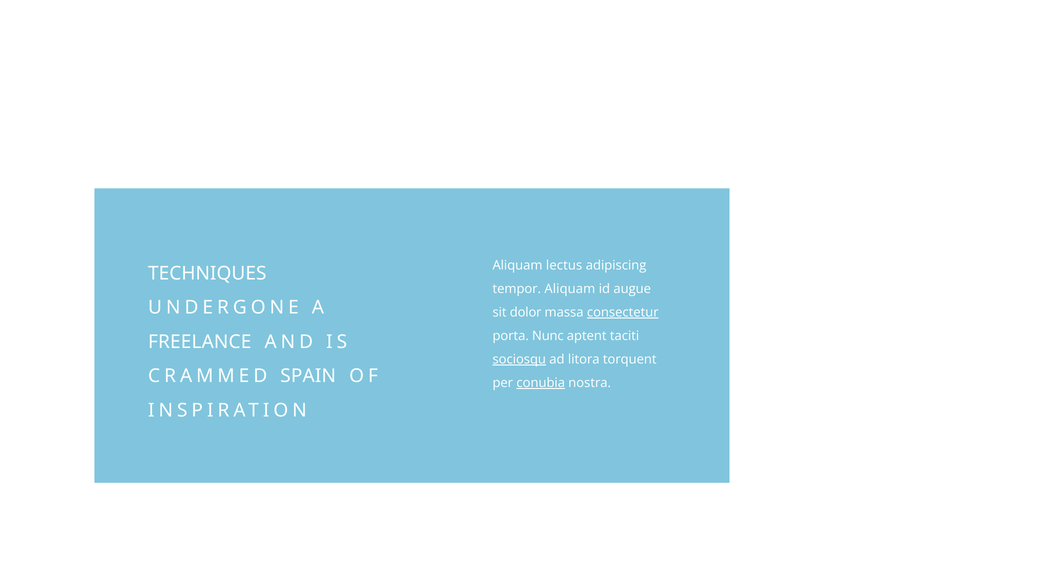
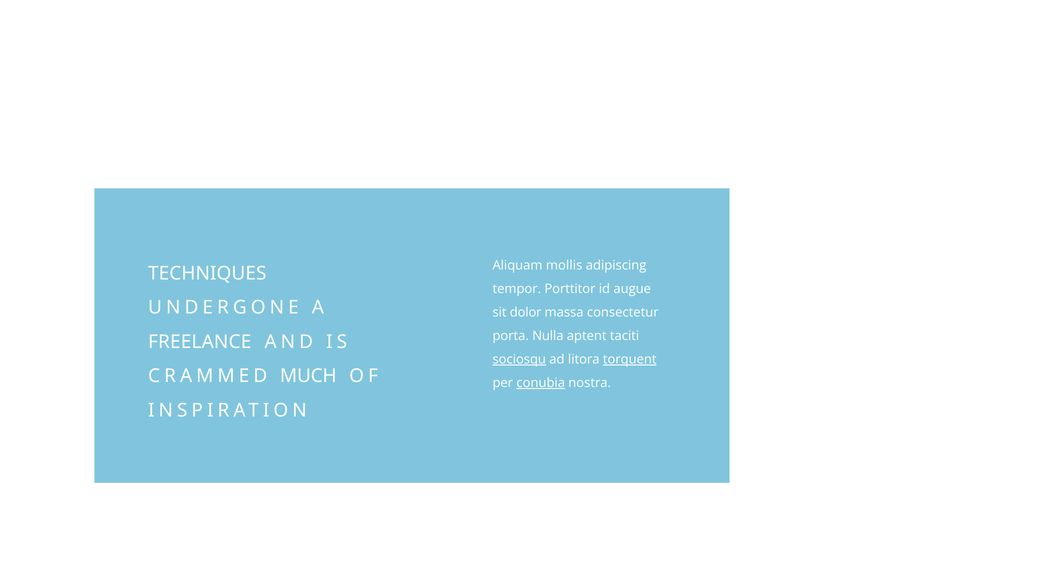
lectus: lectus -> mollis (564, 265)
tempor Aliquam: Aliquam -> Porttitor (570, 289)
consectetur underline: present -> none (623, 312)
Nunc: Nunc -> Nulla (548, 336)
torquent underline: none -> present (630, 359)
SPAIN: SPAIN -> MUCH (308, 376)
